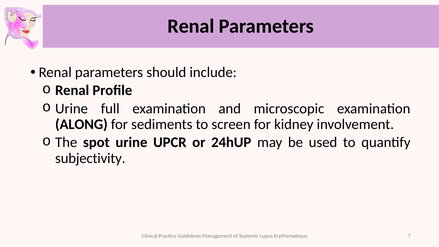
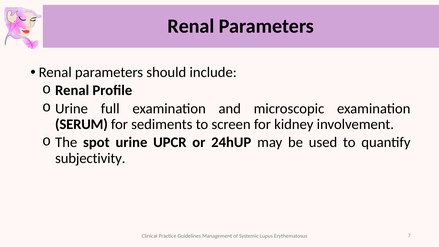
ALONG: ALONG -> SERUM (81, 124)
